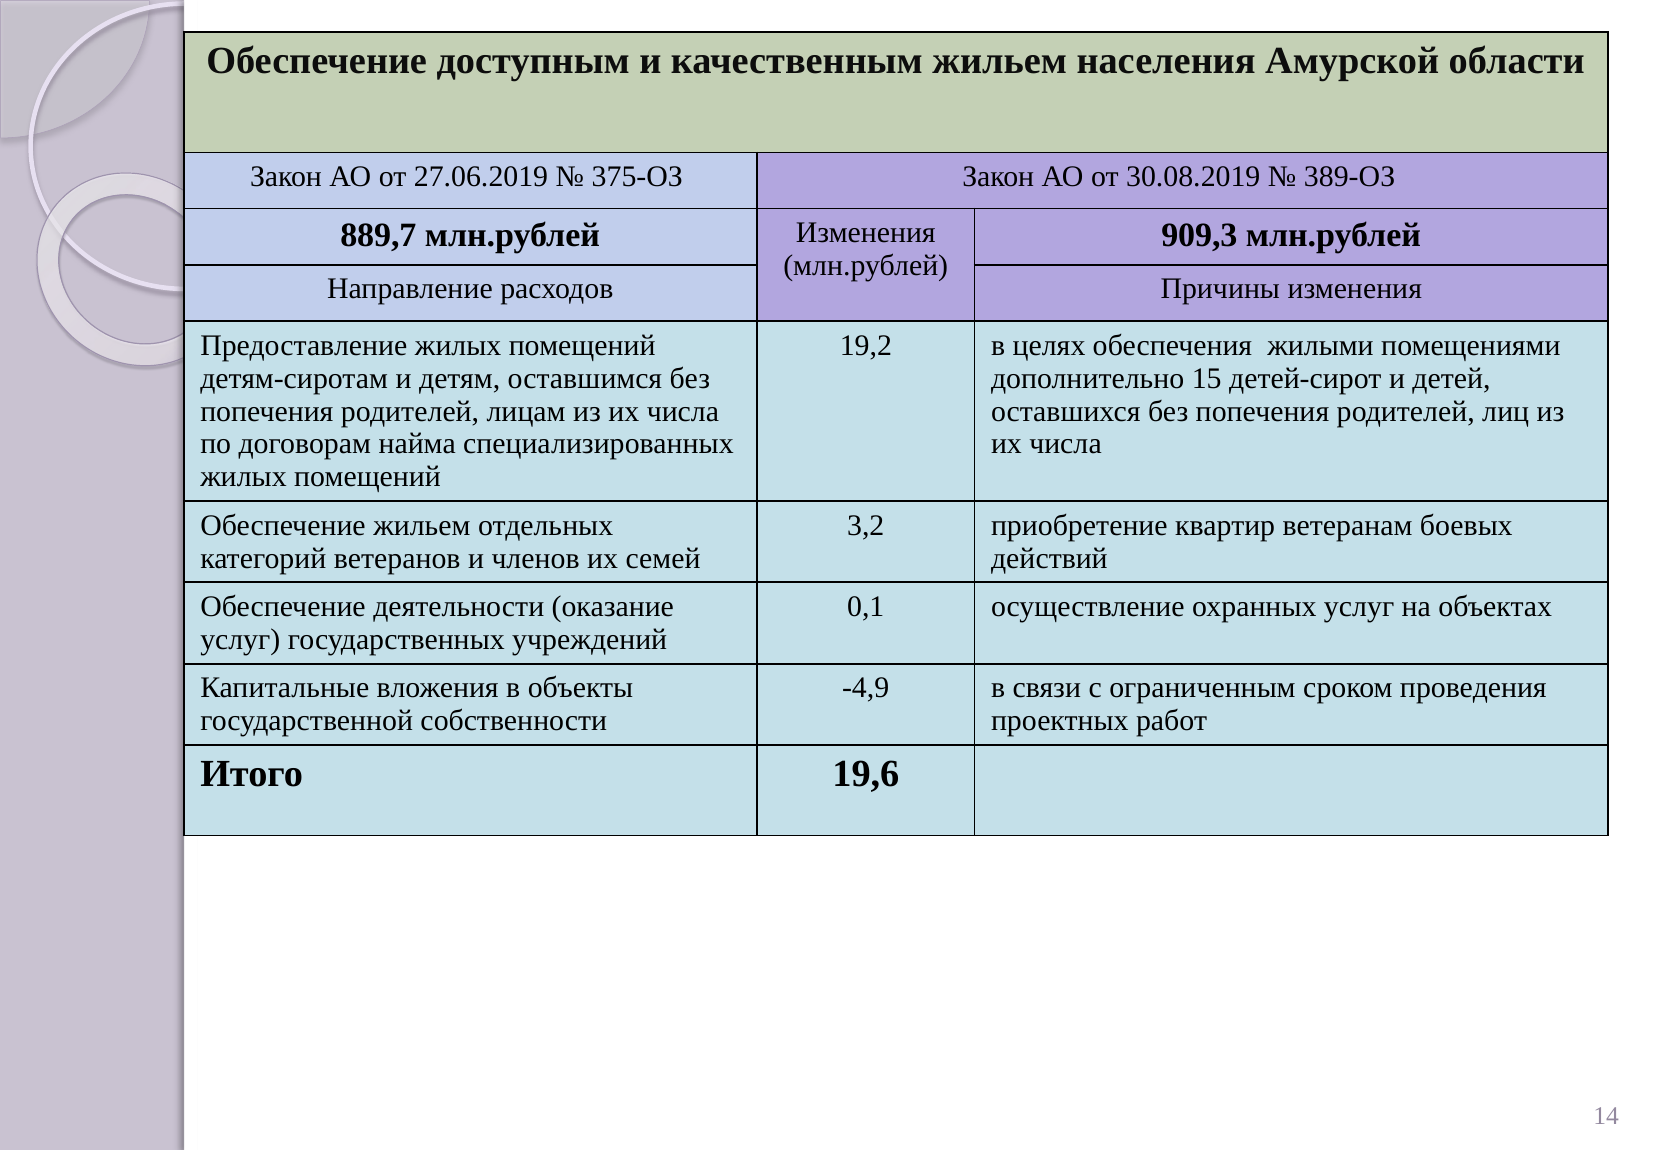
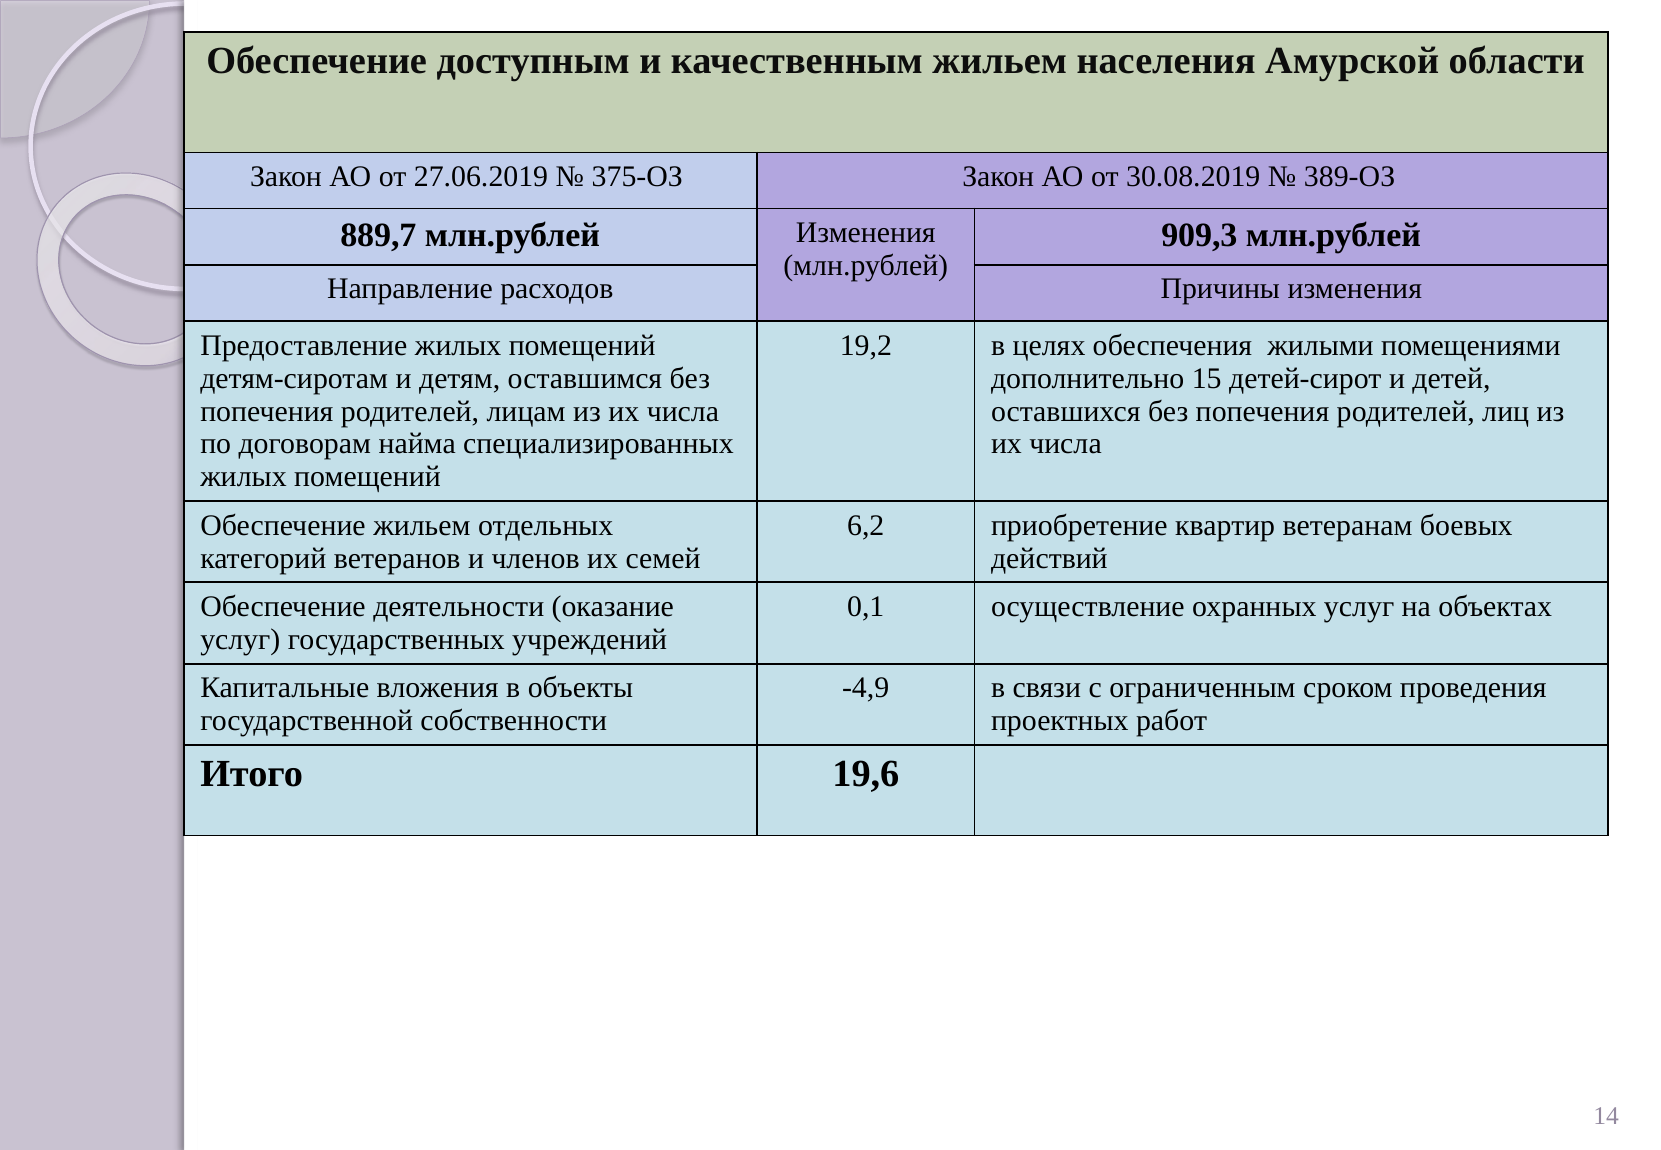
3,2: 3,2 -> 6,2 (866, 525)
